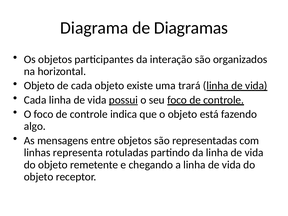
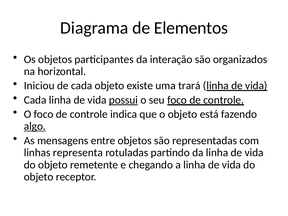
Diagramas: Diagramas -> Elementos (191, 28)
Objeto: Objeto -> Iniciou (39, 86)
algo underline: none -> present (35, 126)
